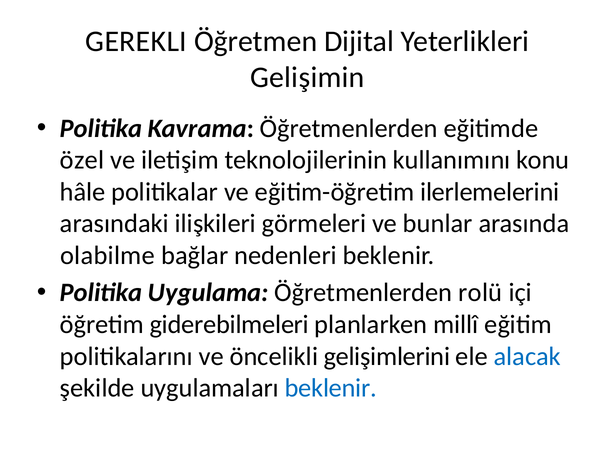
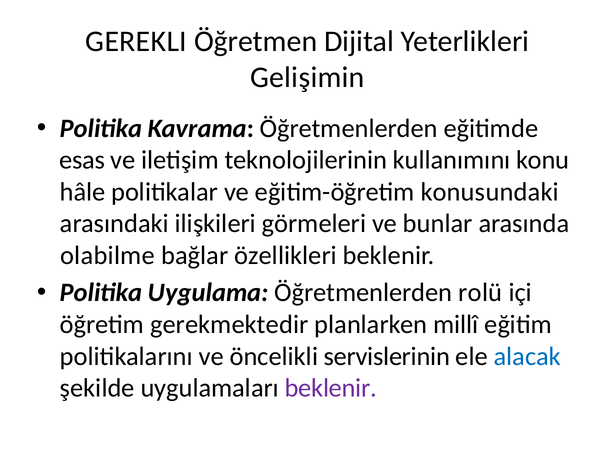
özel: özel -> esas (82, 160)
ilerlemelerini: ilerlemelerini -> konusundaki (490, 192)
nedenleri: nedenleri -> özellikleri (286, 256)
giderebilmeleri: giderebilmeleri -> gerekmektedir (229, 325)
gelişimlerini: gelişimlerini -> servislerinin (387, 356)
beklenir colour: blue -> purple (331, 388)
